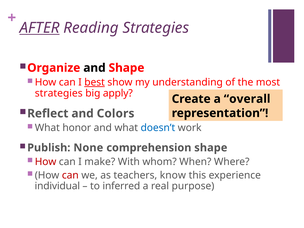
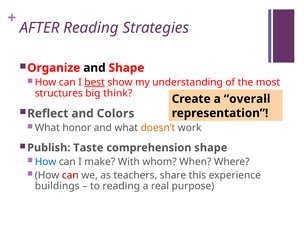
AFTER underline: present -> none (40, 28)
strategies: strategies -> structures (59, 93)
apply: apply -> think (118, 93)
doesn’t colour: blue -> orange (158, 128)
None: None -> Taste (88, 148)
How colour: red -> blue (46, 162)
know: know -> share (173, 175)
individual: individual -> buildings (57, 186)
to inferred: inferred -> reading (121, 186)
